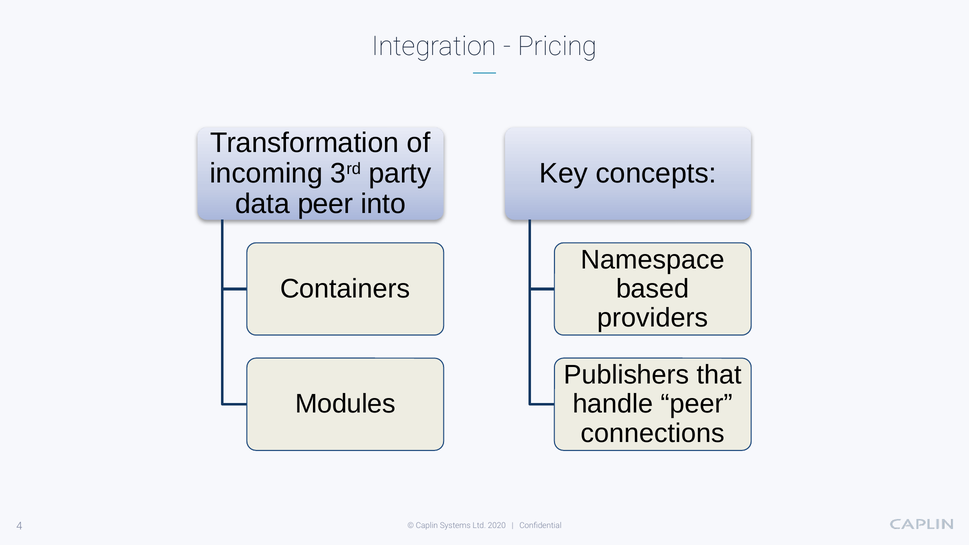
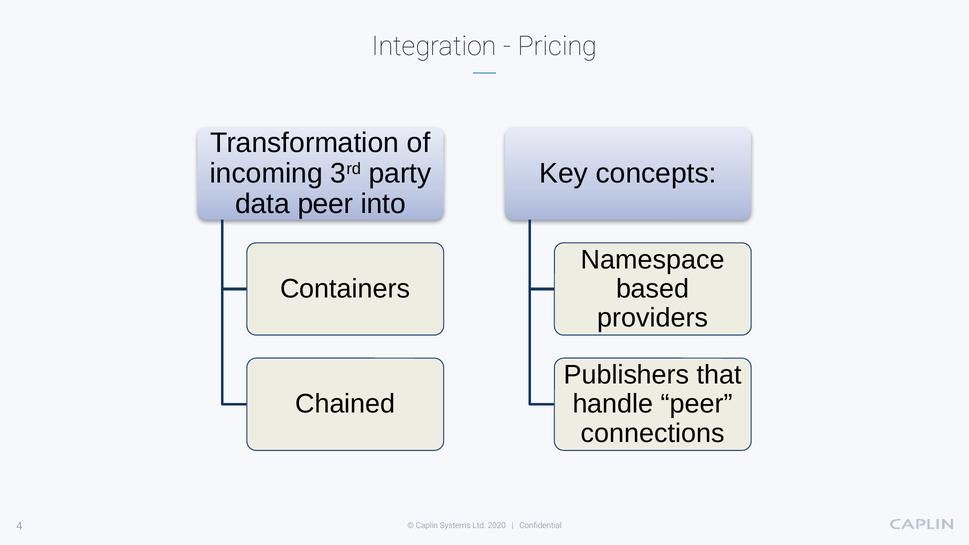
Modules: Modules -> Chained (345, 404)
